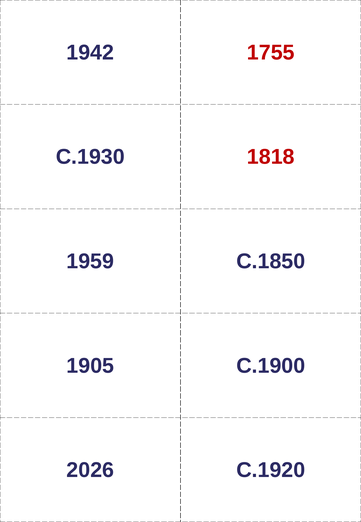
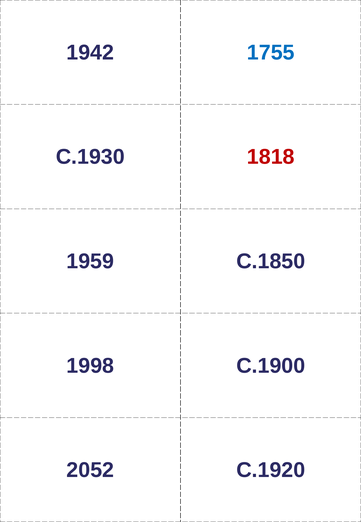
1755 colour: red -> blue (271, 52)
1905: 1905 -> 1998 (90, 365)
2026: 2026 -> 2052 (90, 470)
